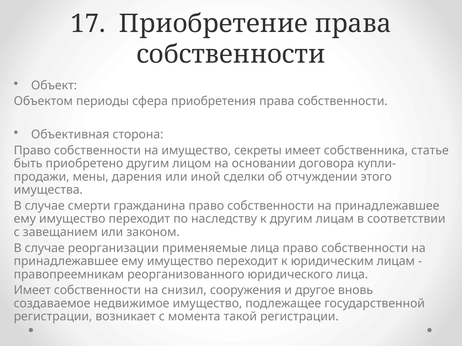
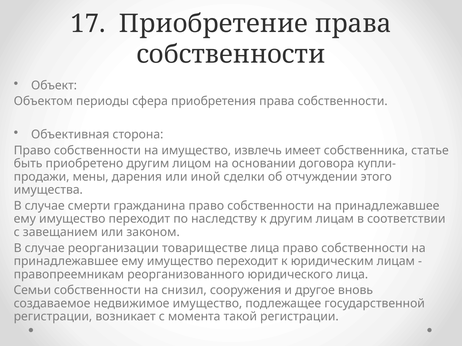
секреты: секреты -> извлечь (258, 151)
применяемые: применяемые -> товариществе (205, 248)
Имеет: Имеет -> Семьи (32, 291)
